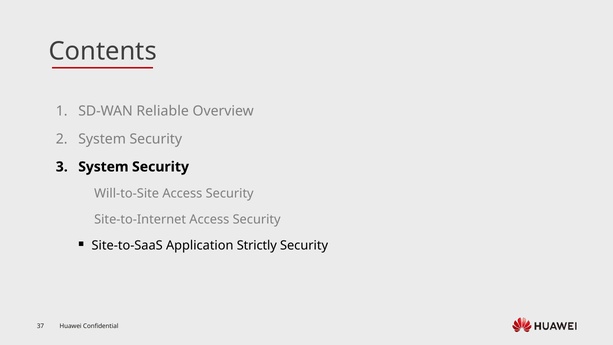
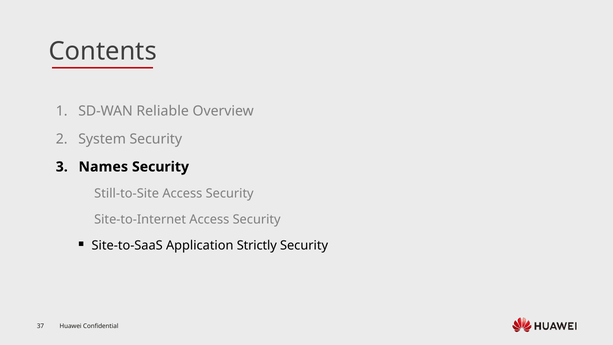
System: System -> Names (103, 167)
Will-to-Site: Will-to-Site -> Still-to-Site (127, 193)
